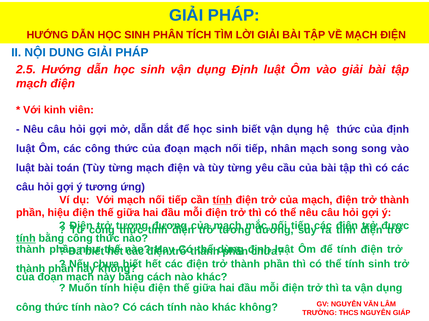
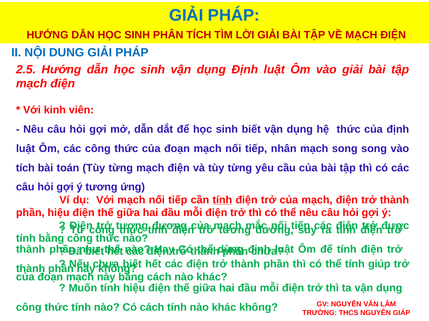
luật: luật -> tích (25, 168)
tính underline: present -> none (26, 239)
tính sinh: sinh -> giúp (379, 265)
